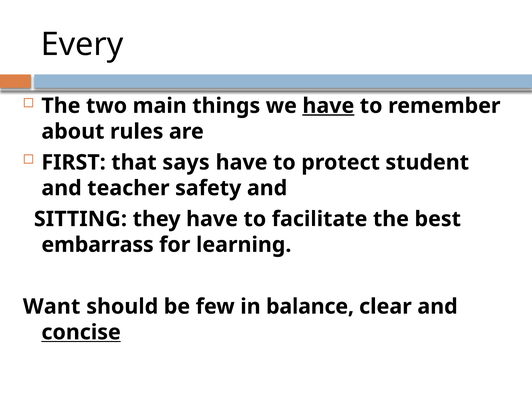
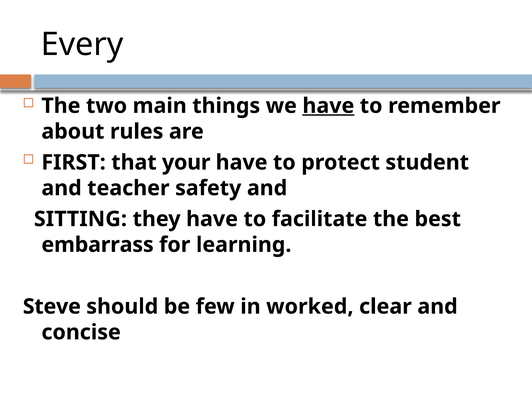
says: says -> your (186, 162)
Want: Want -> Steve (52, 307)
balance: balance -> worked (310, 307)
concise underline: present -> none (81, 332)
